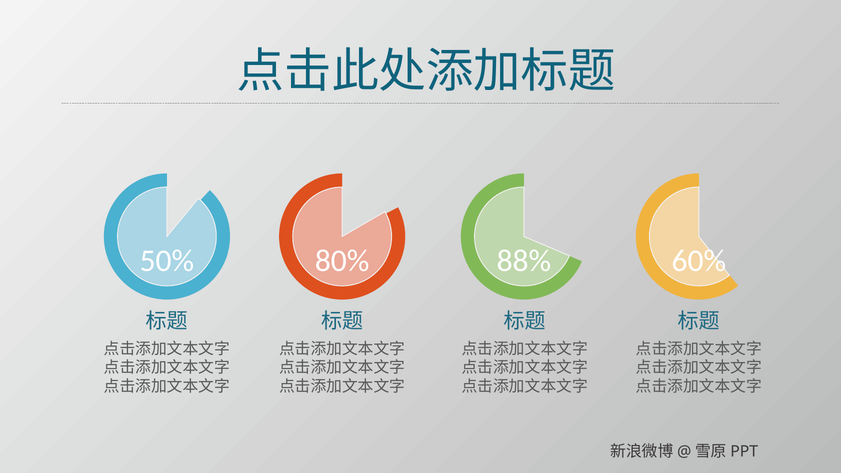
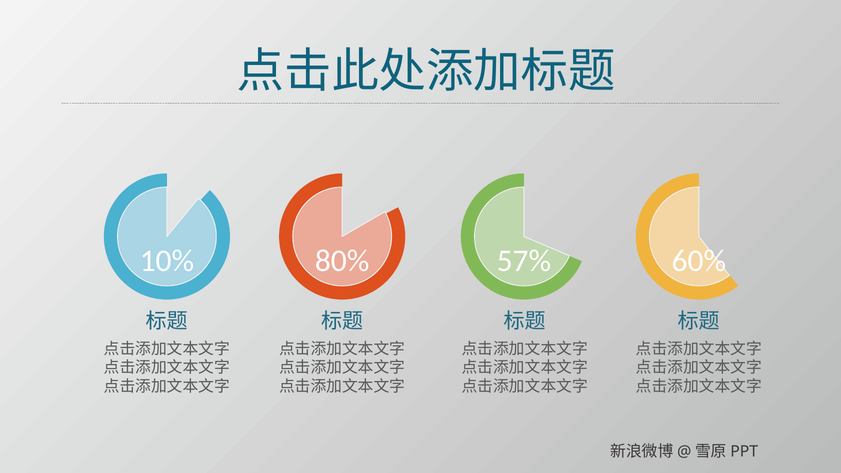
50%: 50% -> 10% (167, 261)
88%: 88% -> 57% (524, 261)
